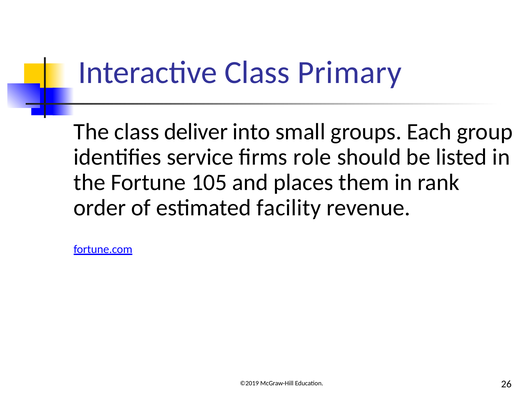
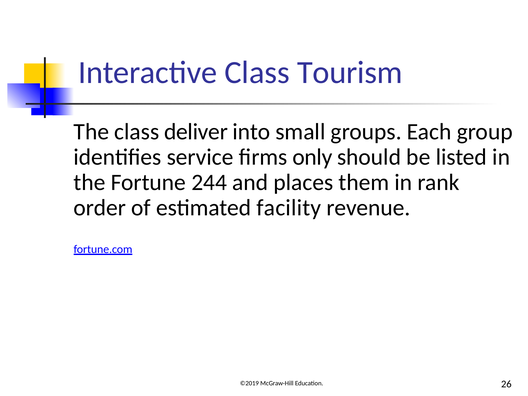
Primary: Primary -> Tourism (350, 73)
role: role -> only (312, 157)
105: 105 -> 244 (209, 182)
